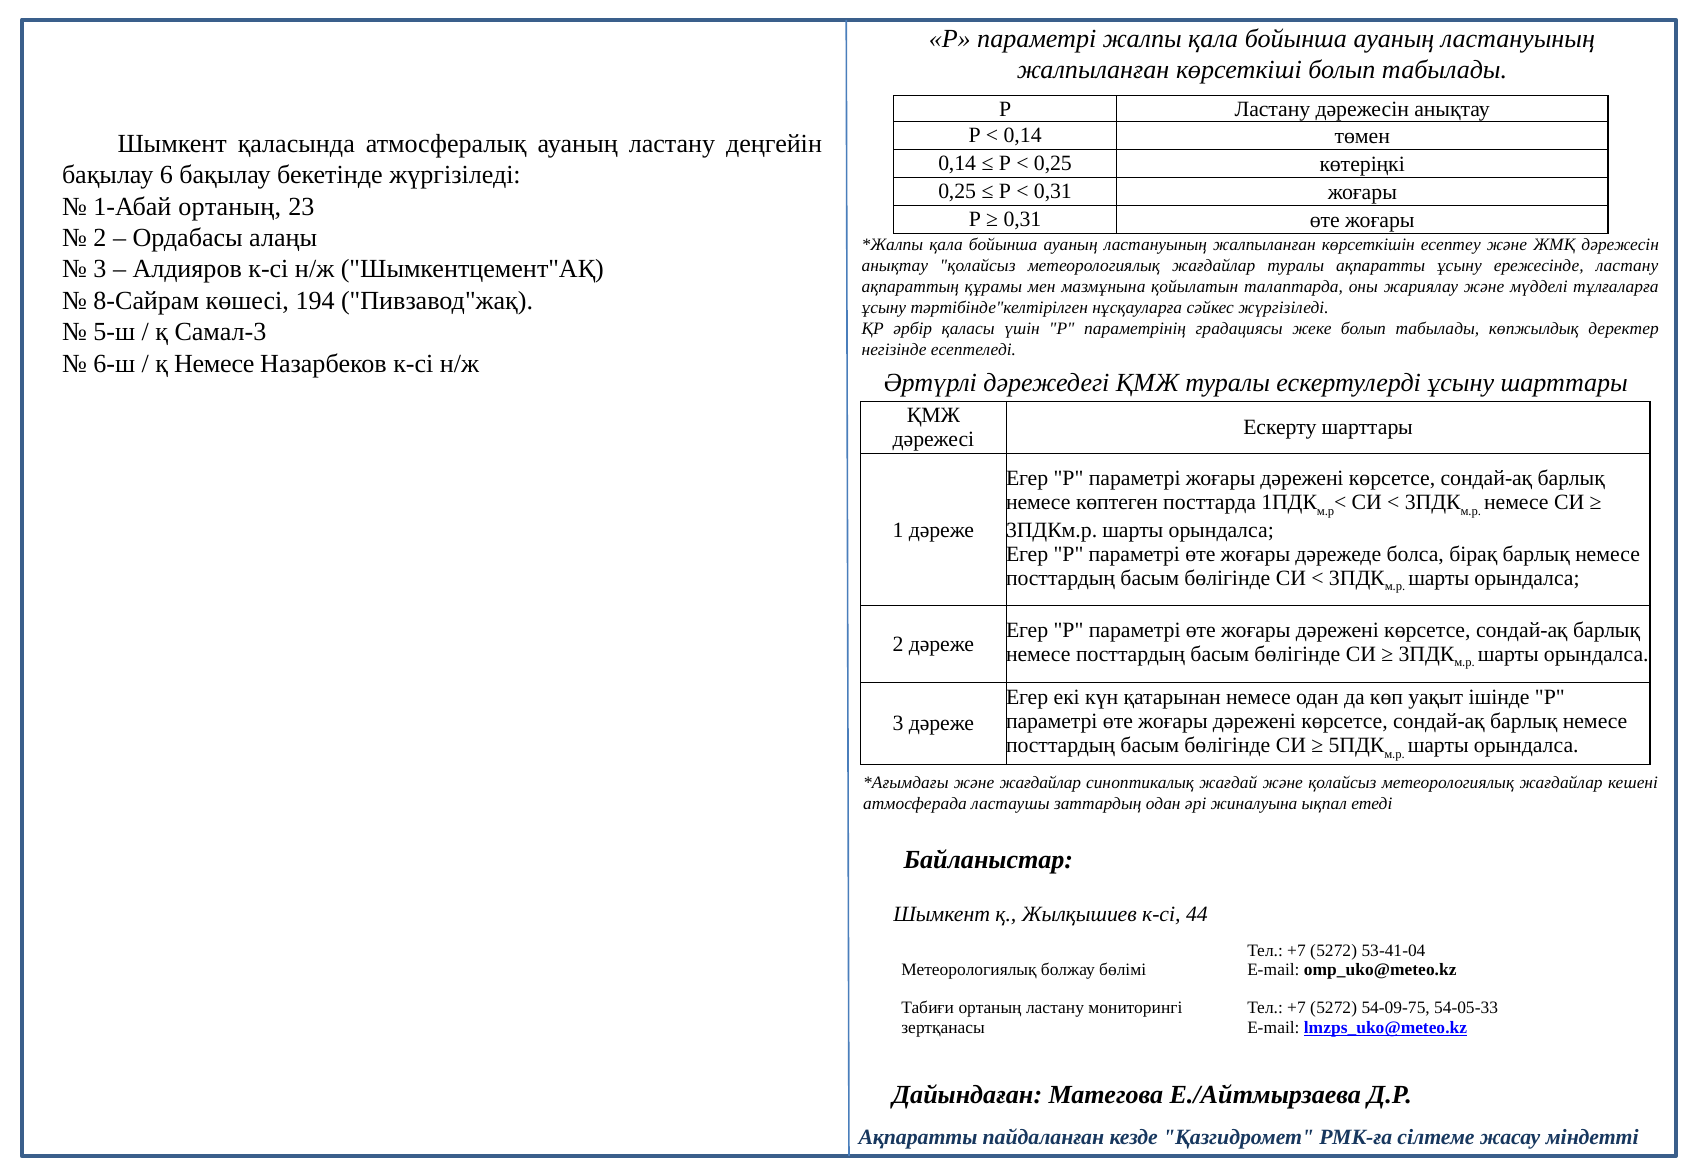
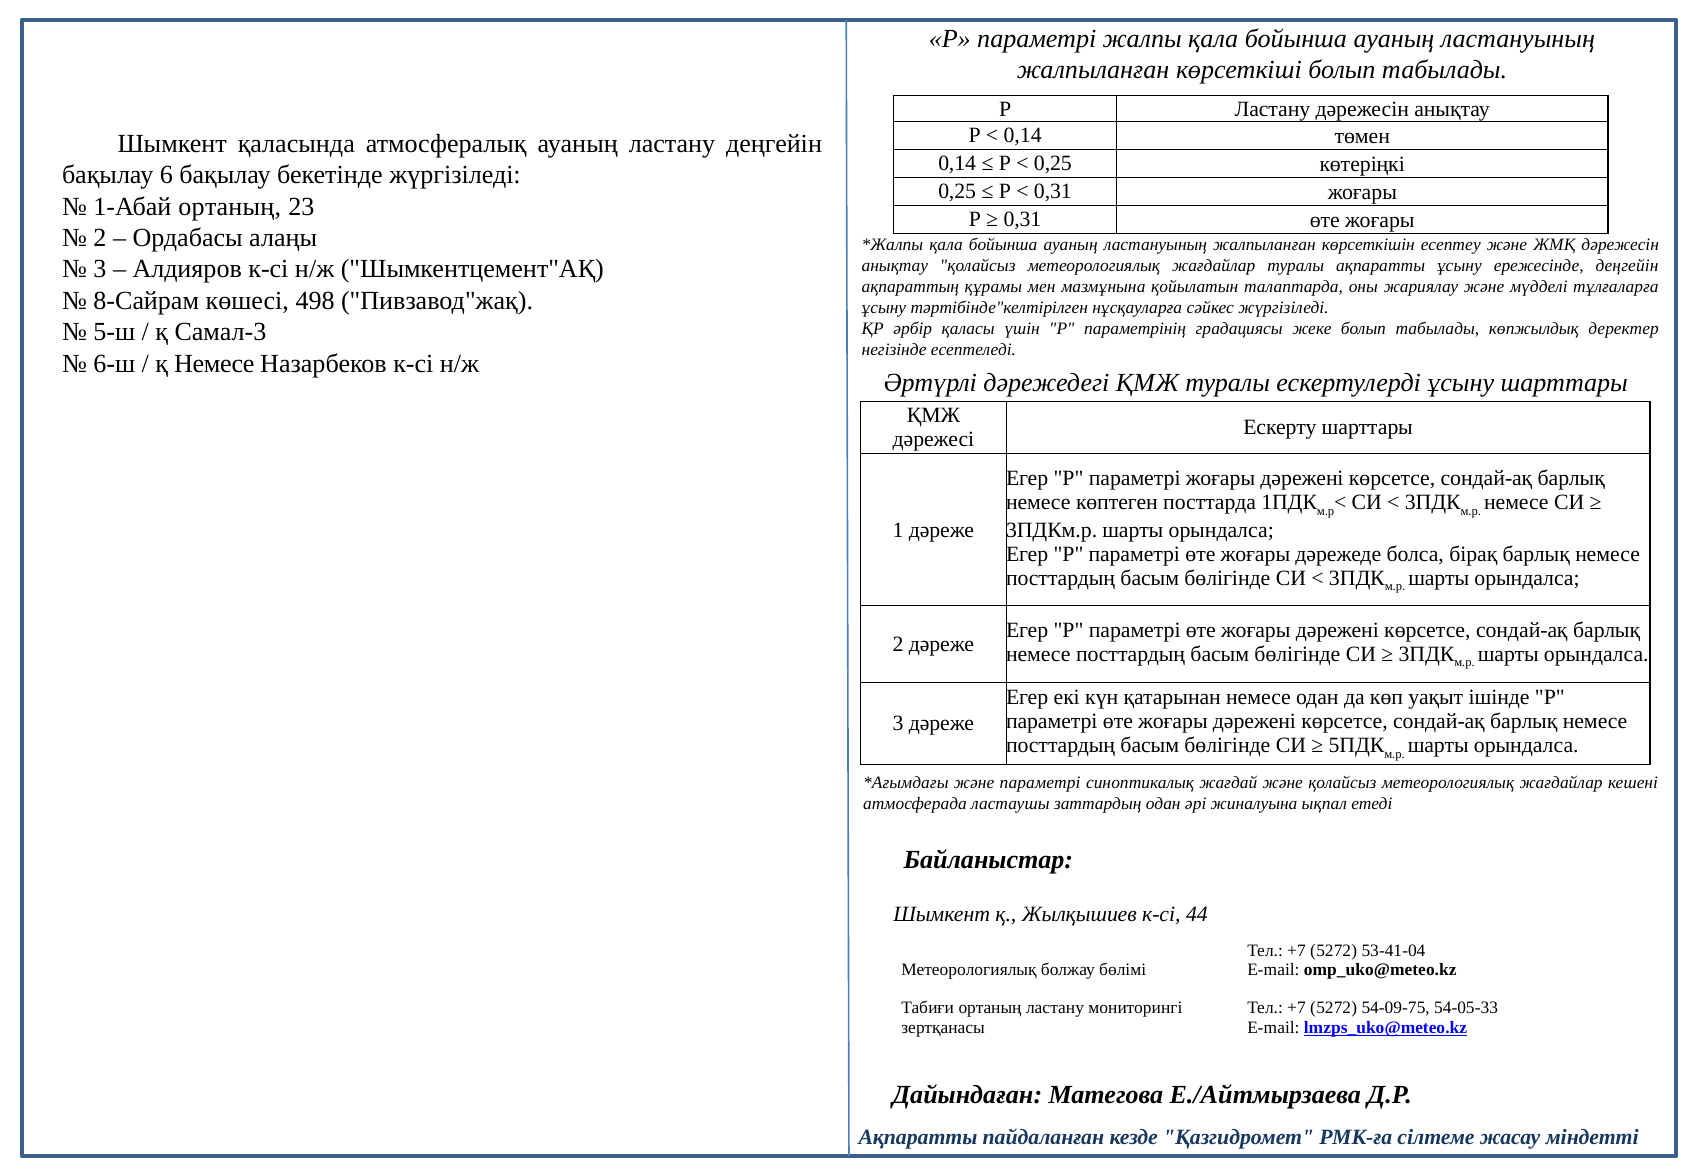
ережесінде ластану: ластану -> деңгейін (1627, 266)
194: 194 -> 498 (315, 301)
және жағдайлар: жағдайлар -> параметрі (1040, 782)
